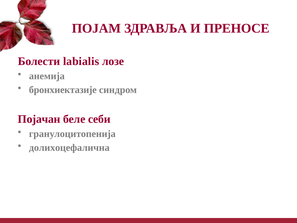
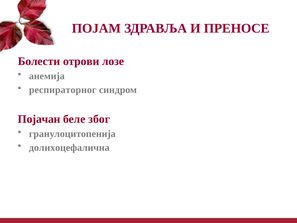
labialis: labialis -> отрови (81, 61)
бронхиектазије: бронхиектазије -> респираторног (63, 90)
себи: себи -> због (99, 119)
